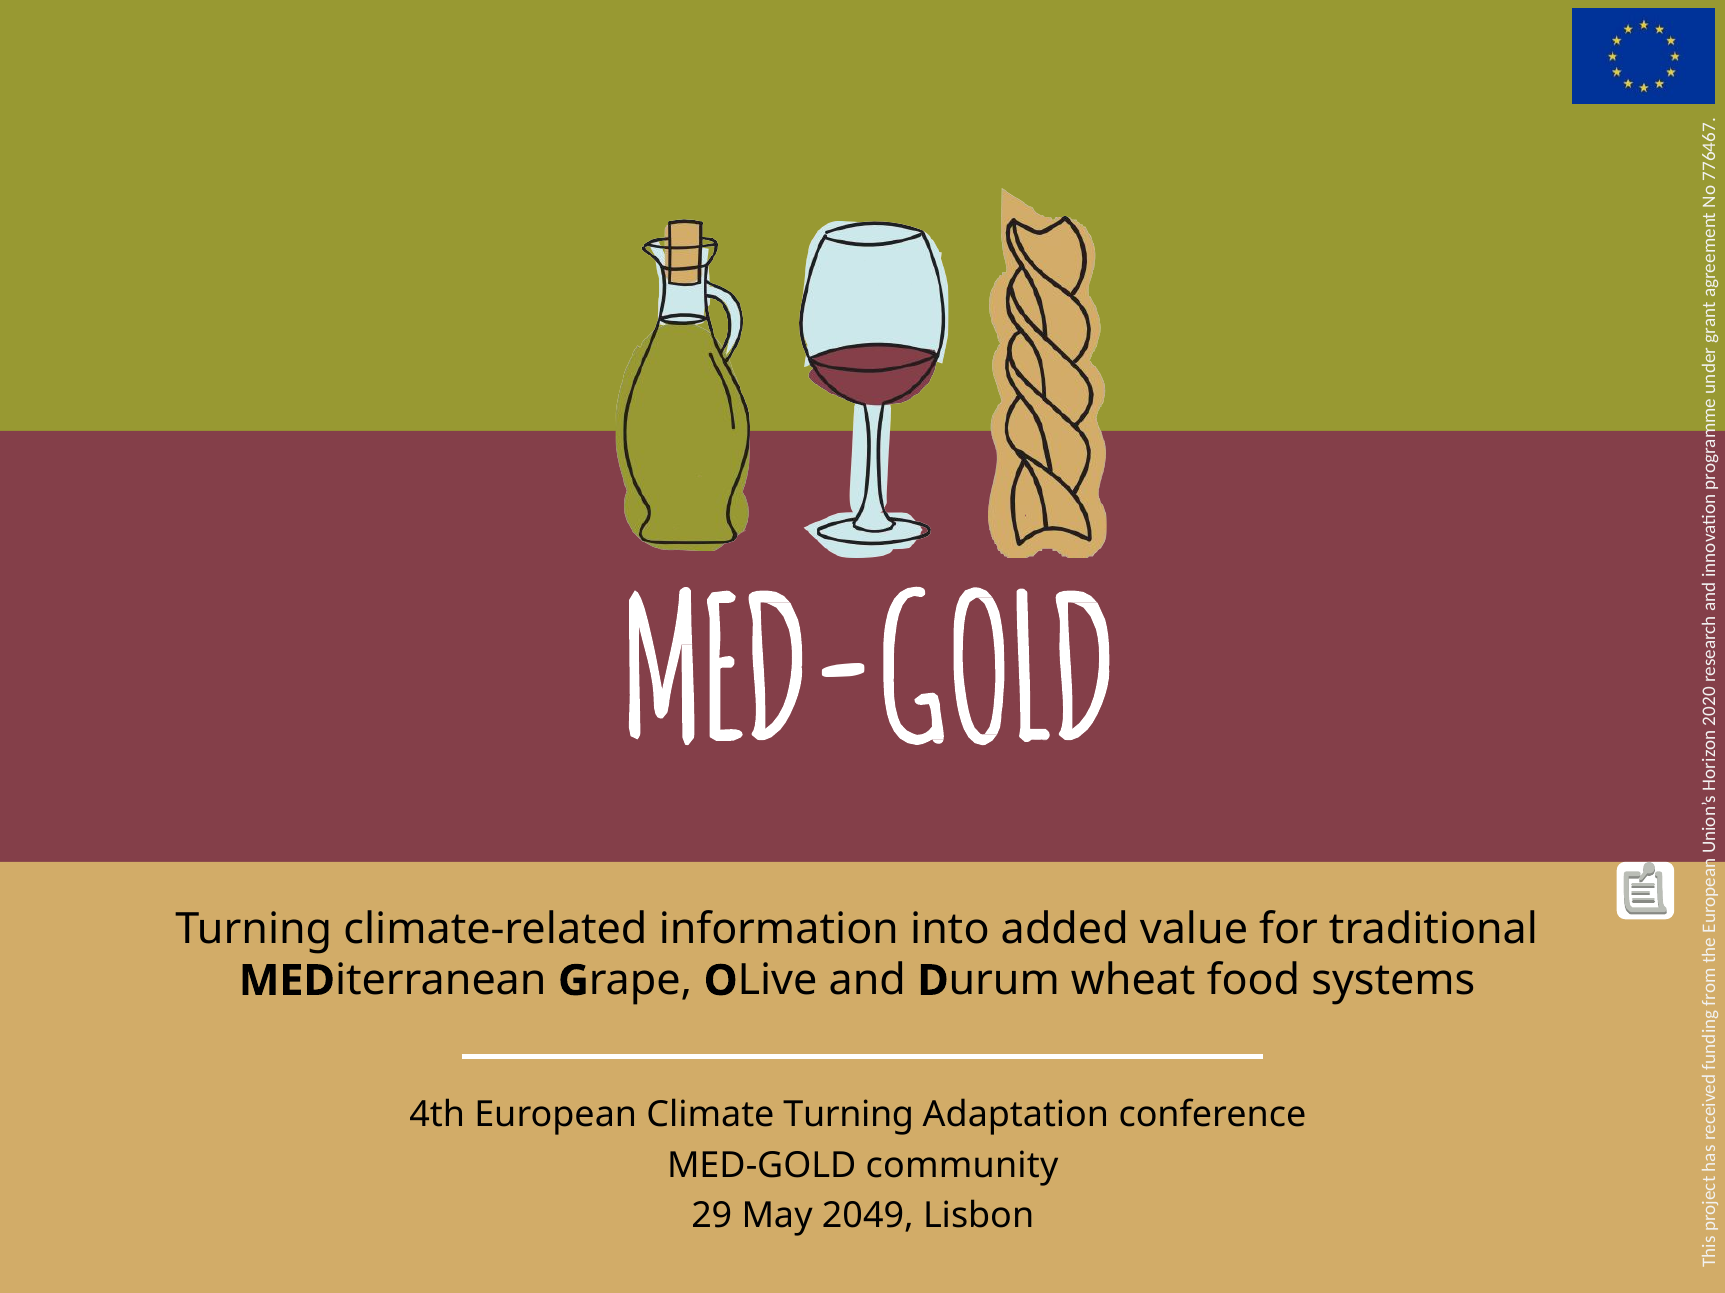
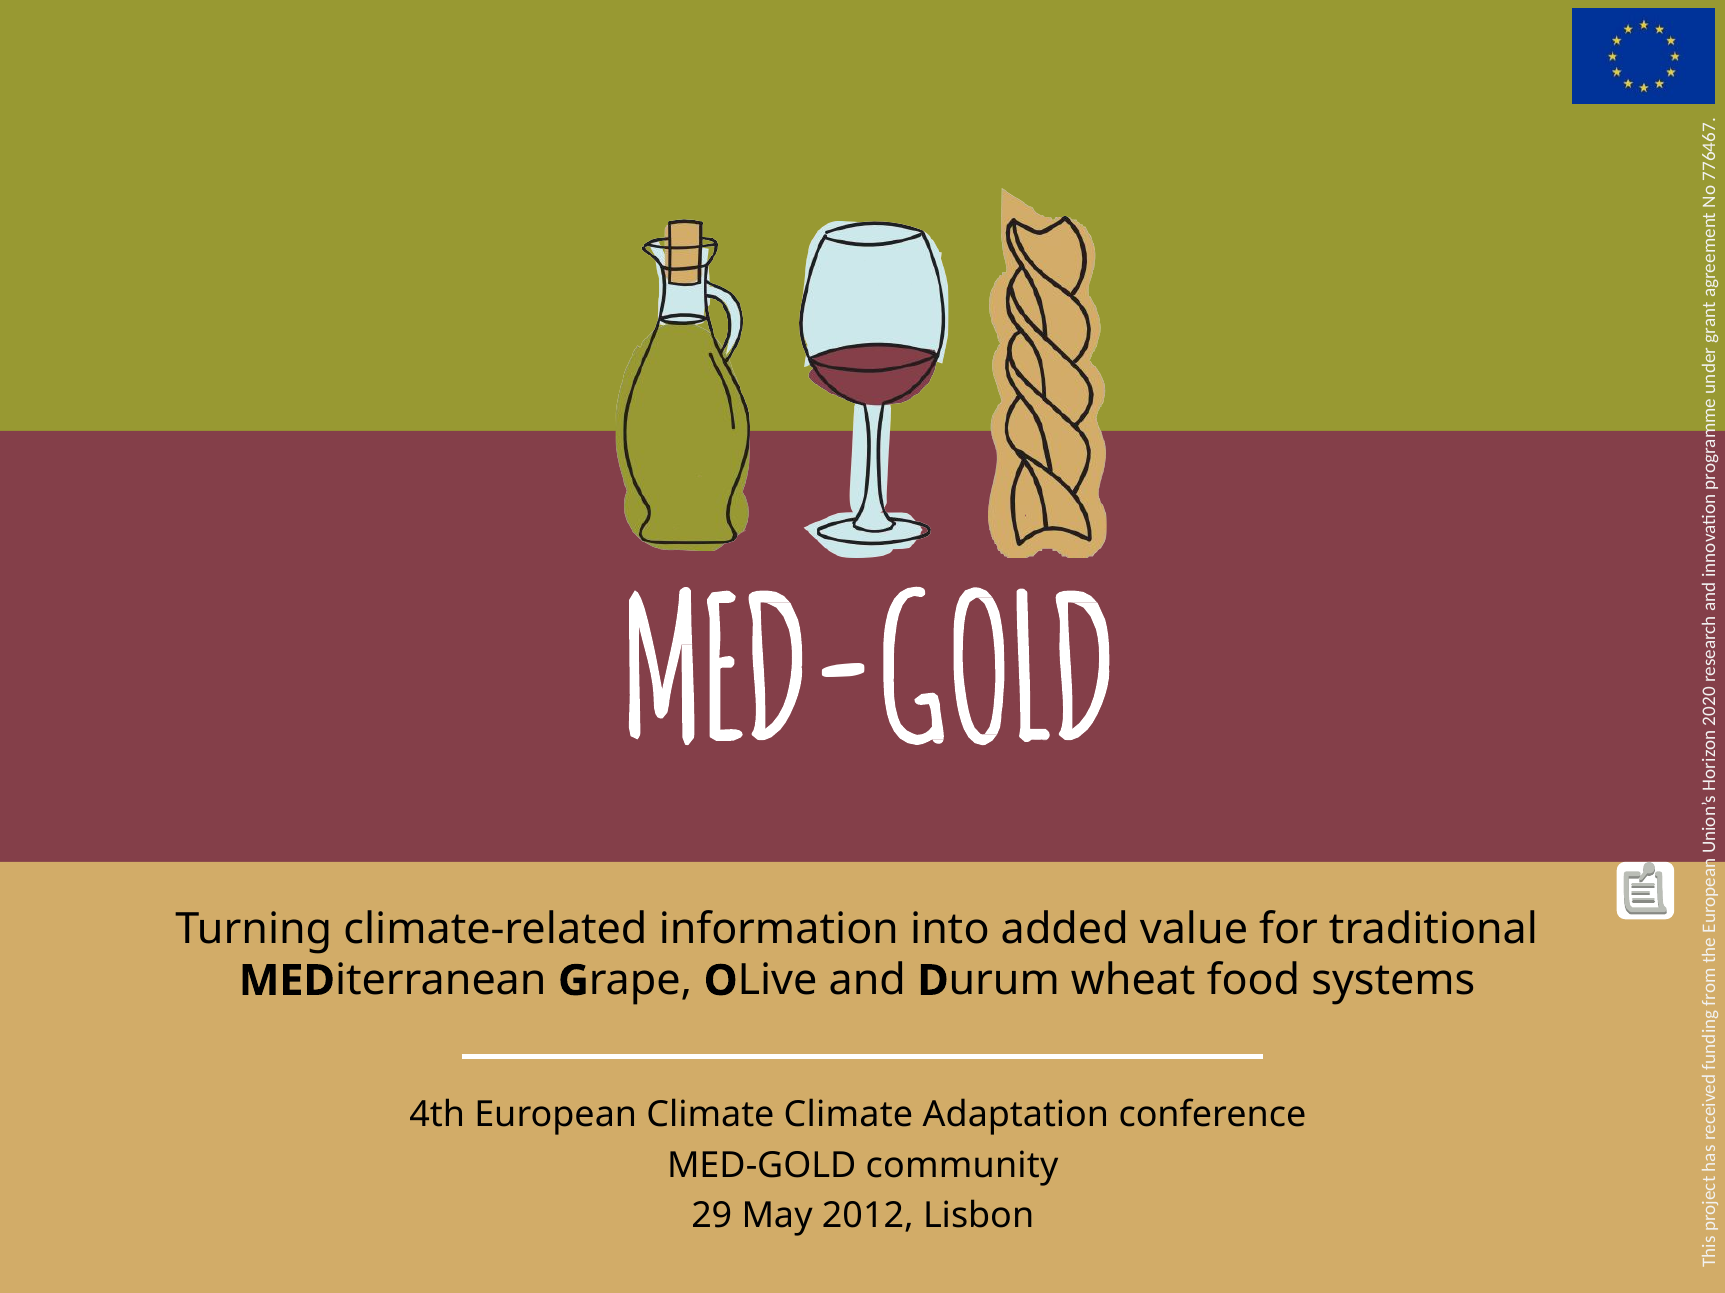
Climate Turning: Turning -> Climate (848, 1116)
2049: 2049 -> 2012 (868, 1216)
